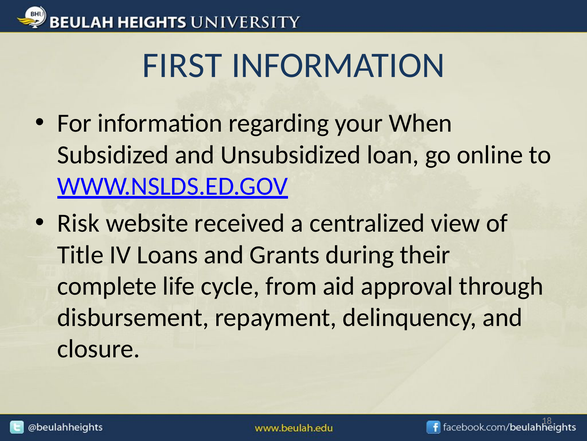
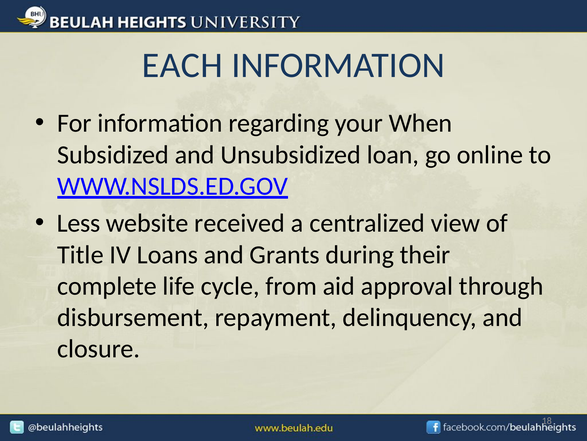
FIRST: FIRST -> EACH (182, 65)
Risk: Risk -> Less (79, 223)
